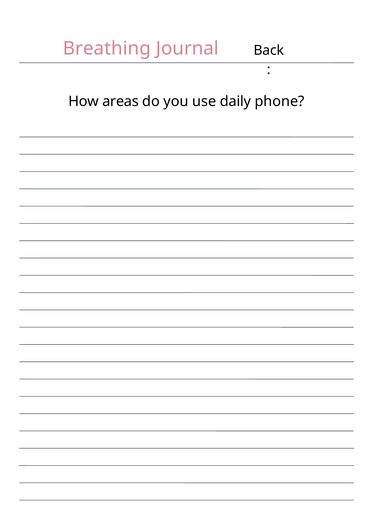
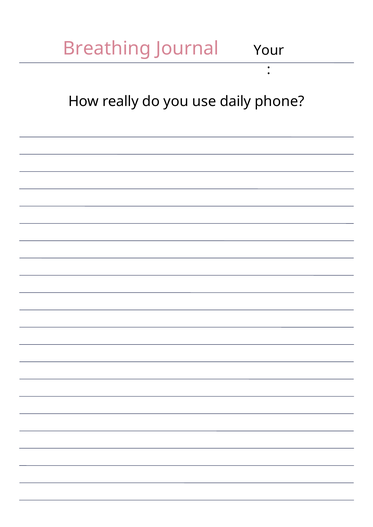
Back: Back -> Your (269, 50)
areas: areas -> really (121, 101)
